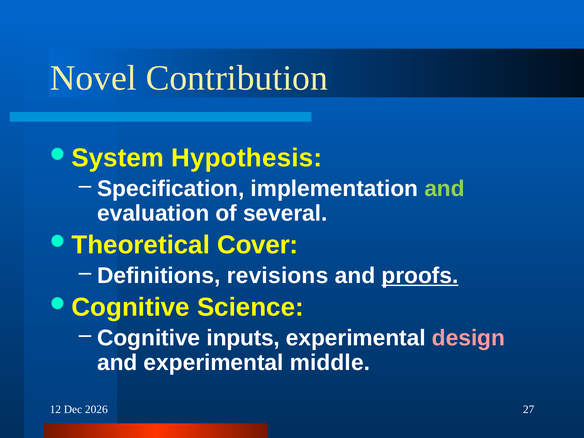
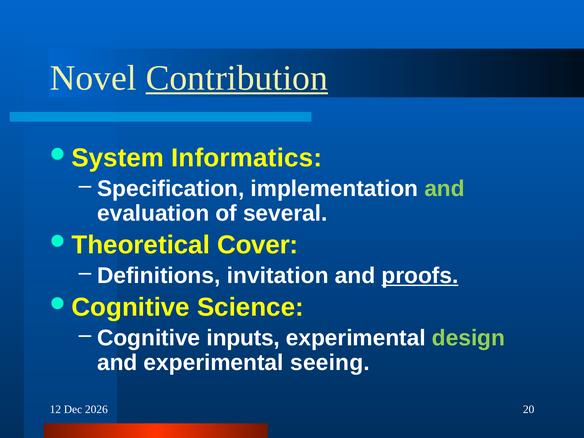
Contribution underline: none -> present (237, 78)
Hypothesis: Hypothesis -> Informatics (247, 158)
revisions: revisions -> invitation (278, 276)
design colour: pink -> light green (468, 338)
middle: middle -> seeing (330, 363)
27: 27 -> 20 (529, 410)
